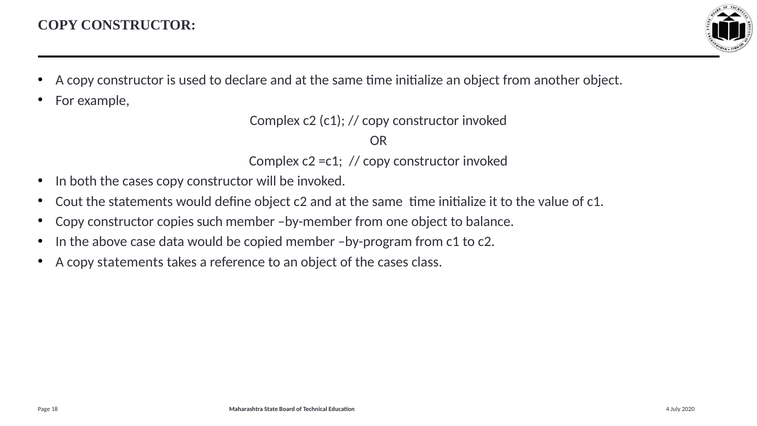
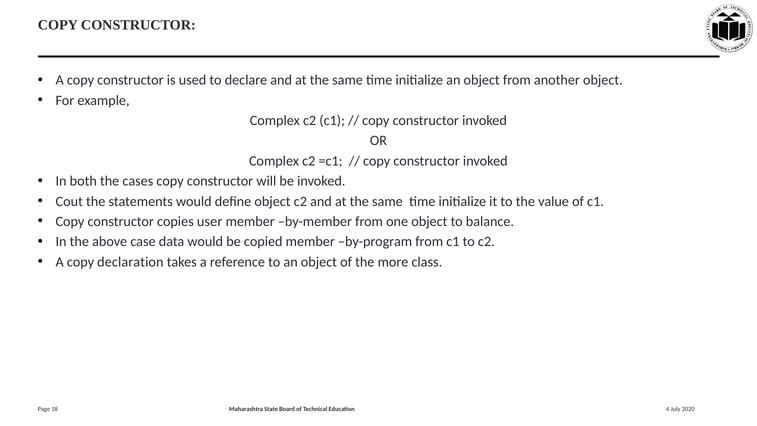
such: such -> user (210, 221)
copy statements: statements -> declaration (130, 262)
of the cases: cases -> more (393, 262)
